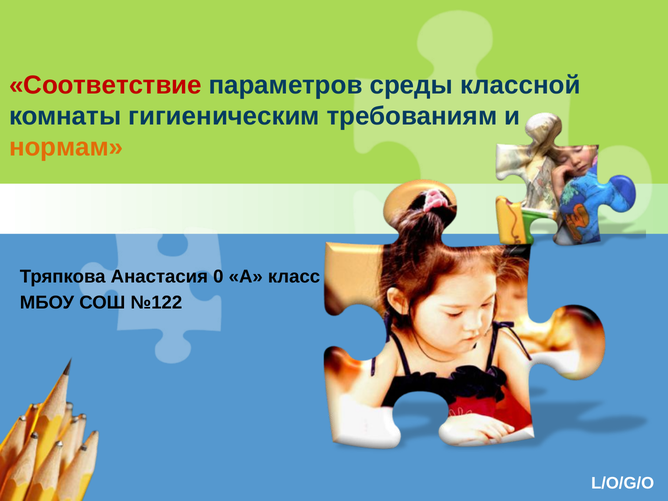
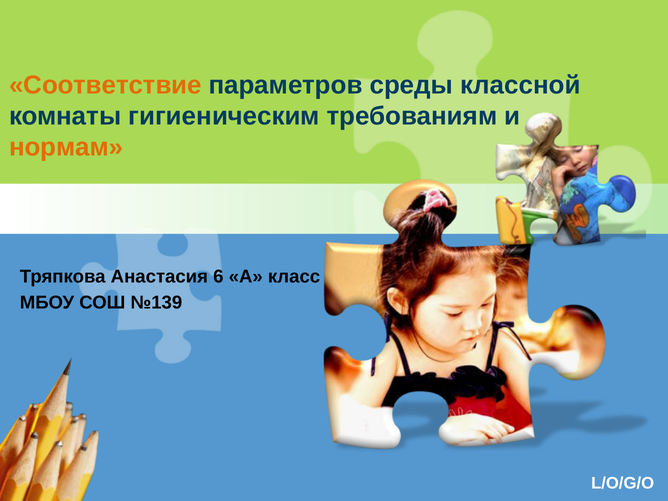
Соответствие colour: red -> orange (105, 85)
0: 0 -> 6 (218, 277)
№122: №122 -> №139 (156, 303)
